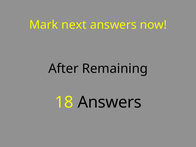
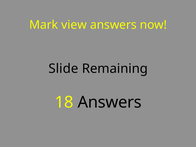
next: next -> view (74, 25)
After: After -> Slide (63, 69)
